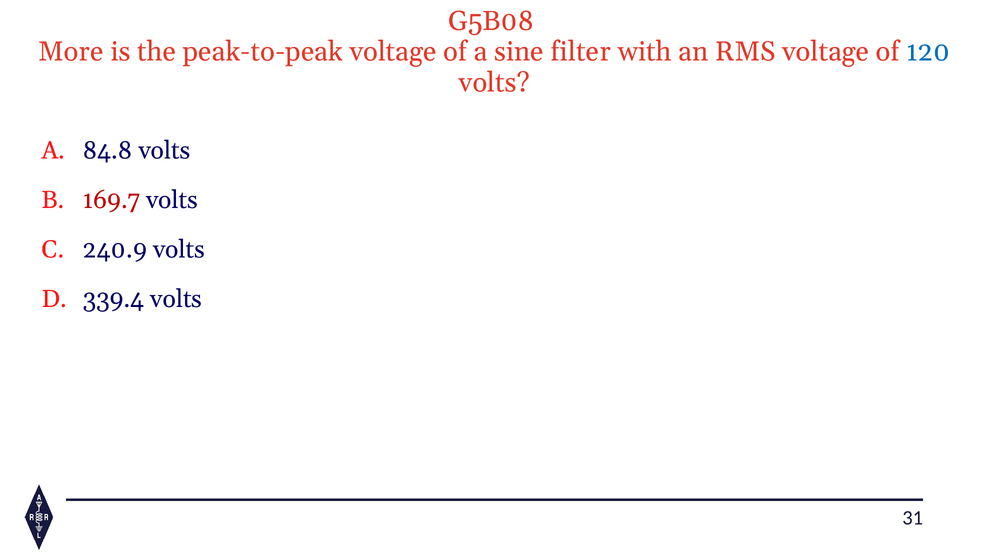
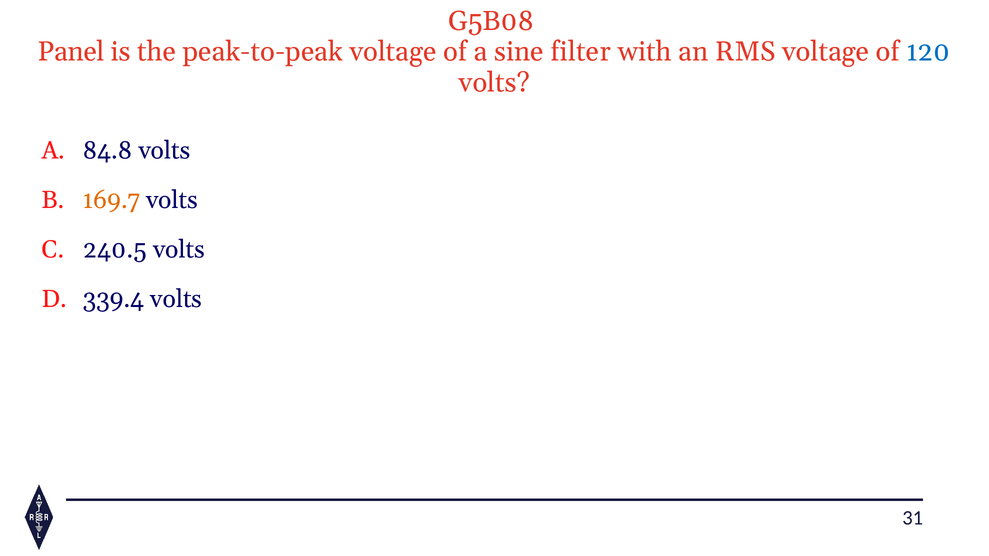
More: More -> Panel (71, 52)
169.7 colour: red -> orange (111, 200)
240.9: 240.9 -> 240.5 (115, 250)
